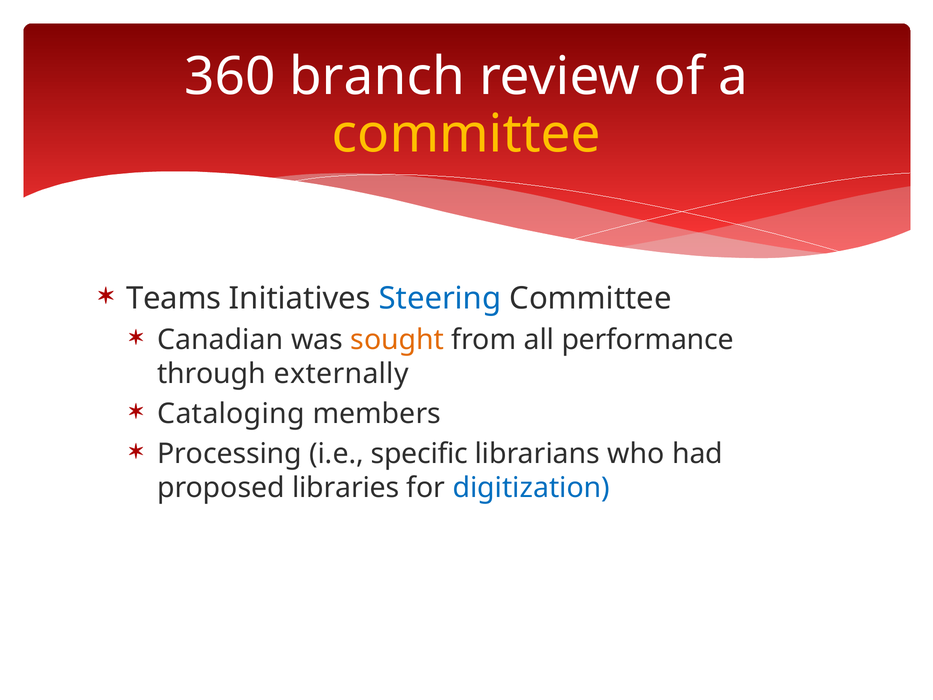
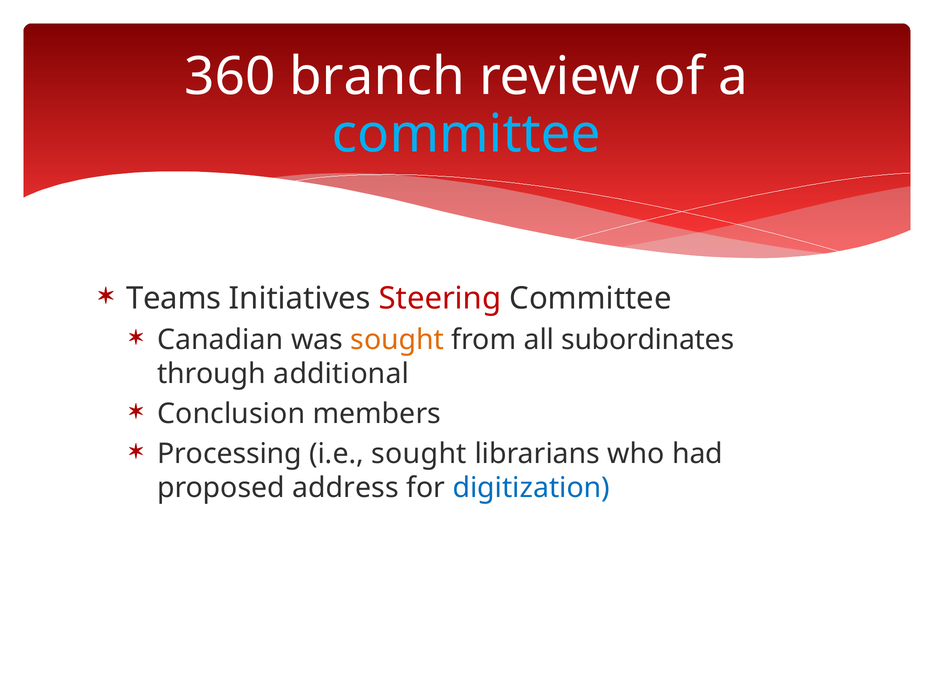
committee colour: yellow -> light blue (466, 134)
Steering colour: blue -> red (440, 299)
performance: performance -> subordinates (648, 340)
externally: externally -> additional (341, 374)
Cataloging: Cataloging -> Conclusion (231, 414)
i.e specific: specific -> sought (419, 454)
libraries: libraries -> address (346, 488)
